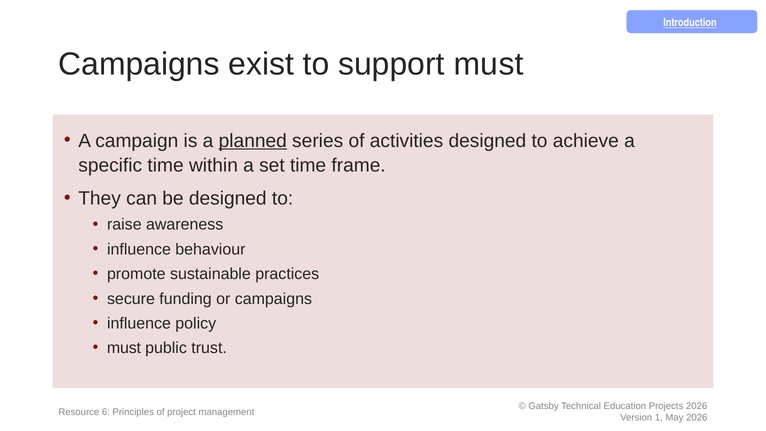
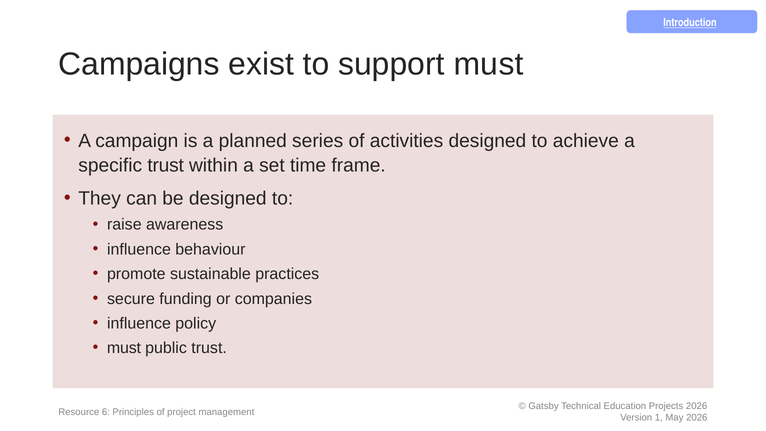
planned underline: present -> none (253, 141)
specific time: time -> trust (166, 165)
or campaigns: campaigns -> companies (273, 299)
